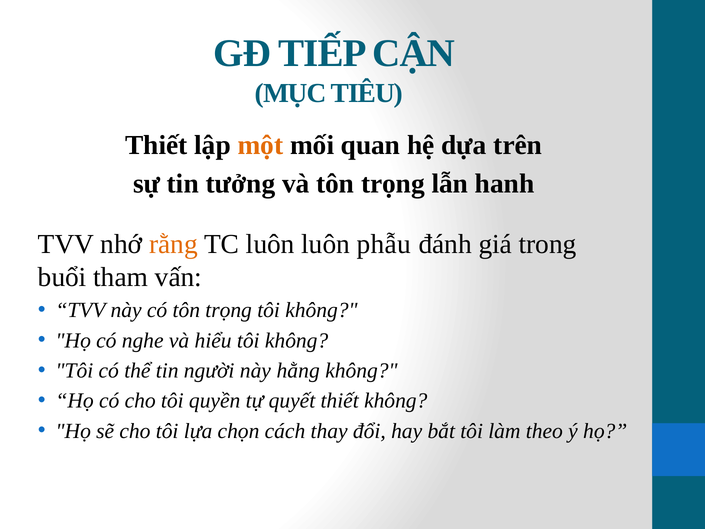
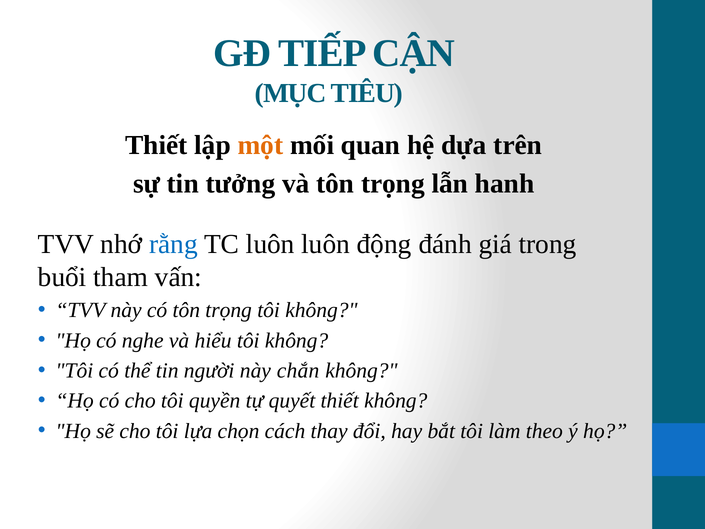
rằng colour: orange -> blue (173, 244)
phẫu: phẫu -> động (384, 244)
hằng: hằng -> chắn (298, 371)
